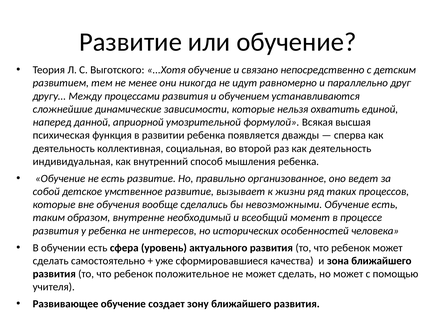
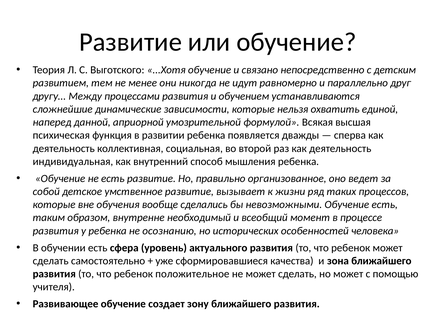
интересов: интересов -> осознанию (169, 231)
